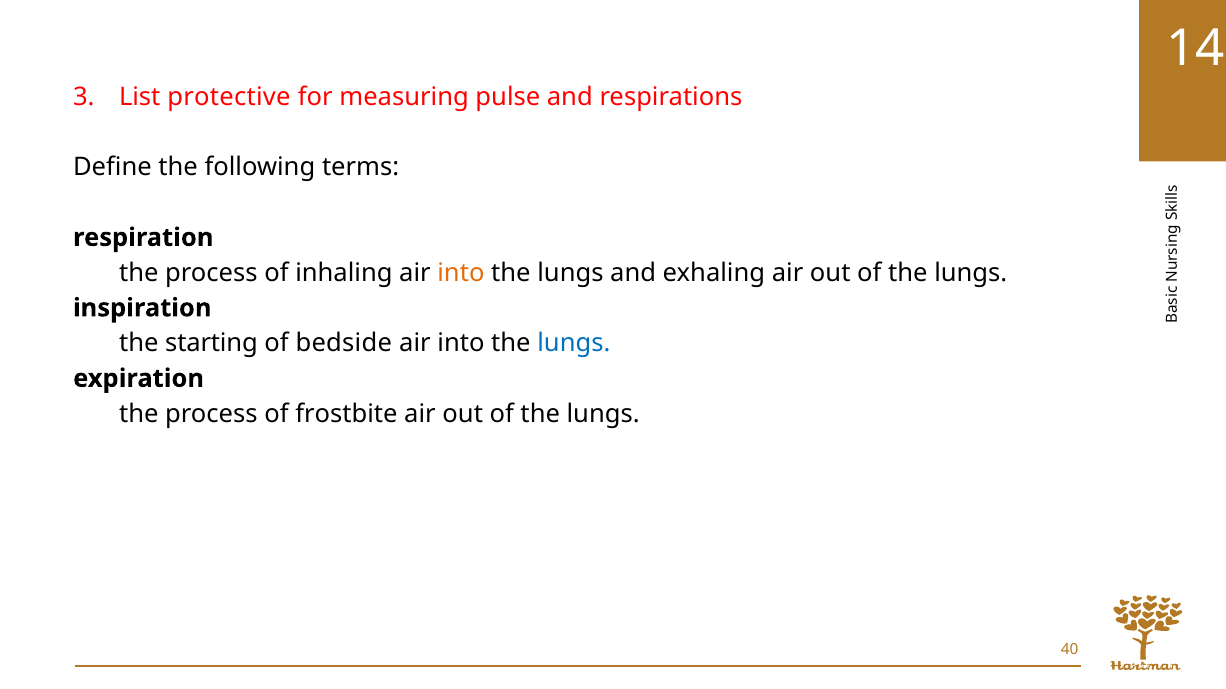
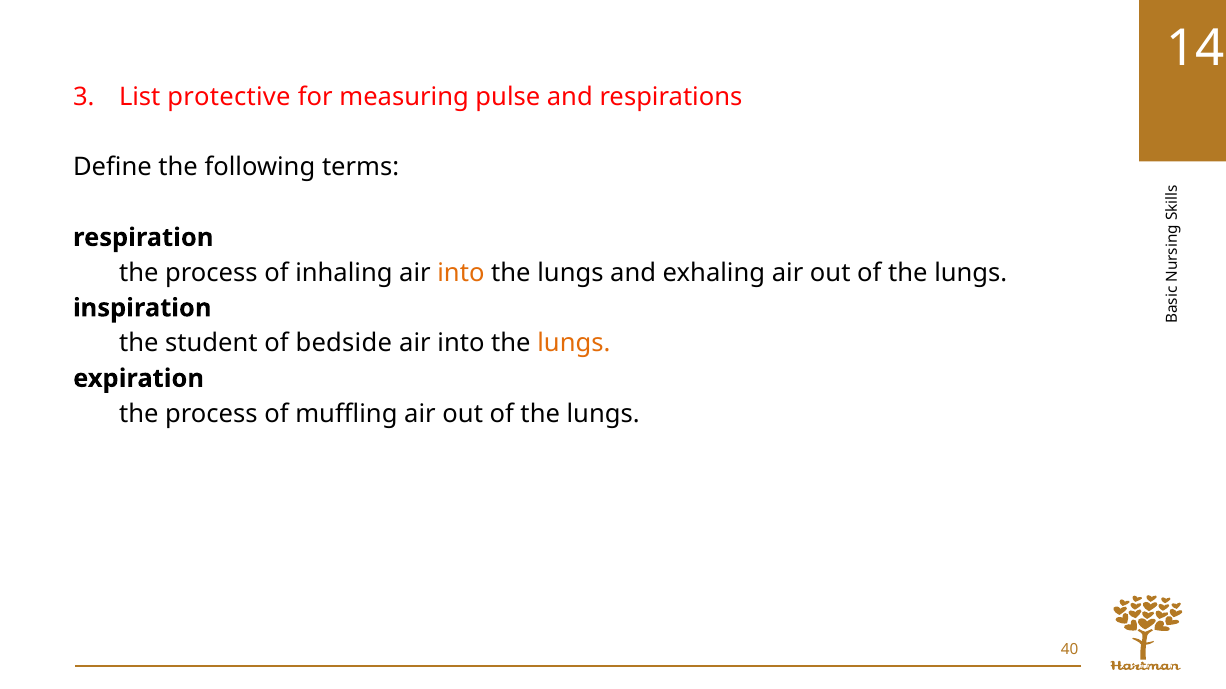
starting: starting -> student (211, 344)
lungs colour: blue -> orange (574, 344)
frostbite: frostbite -> muffling (346, 414)
